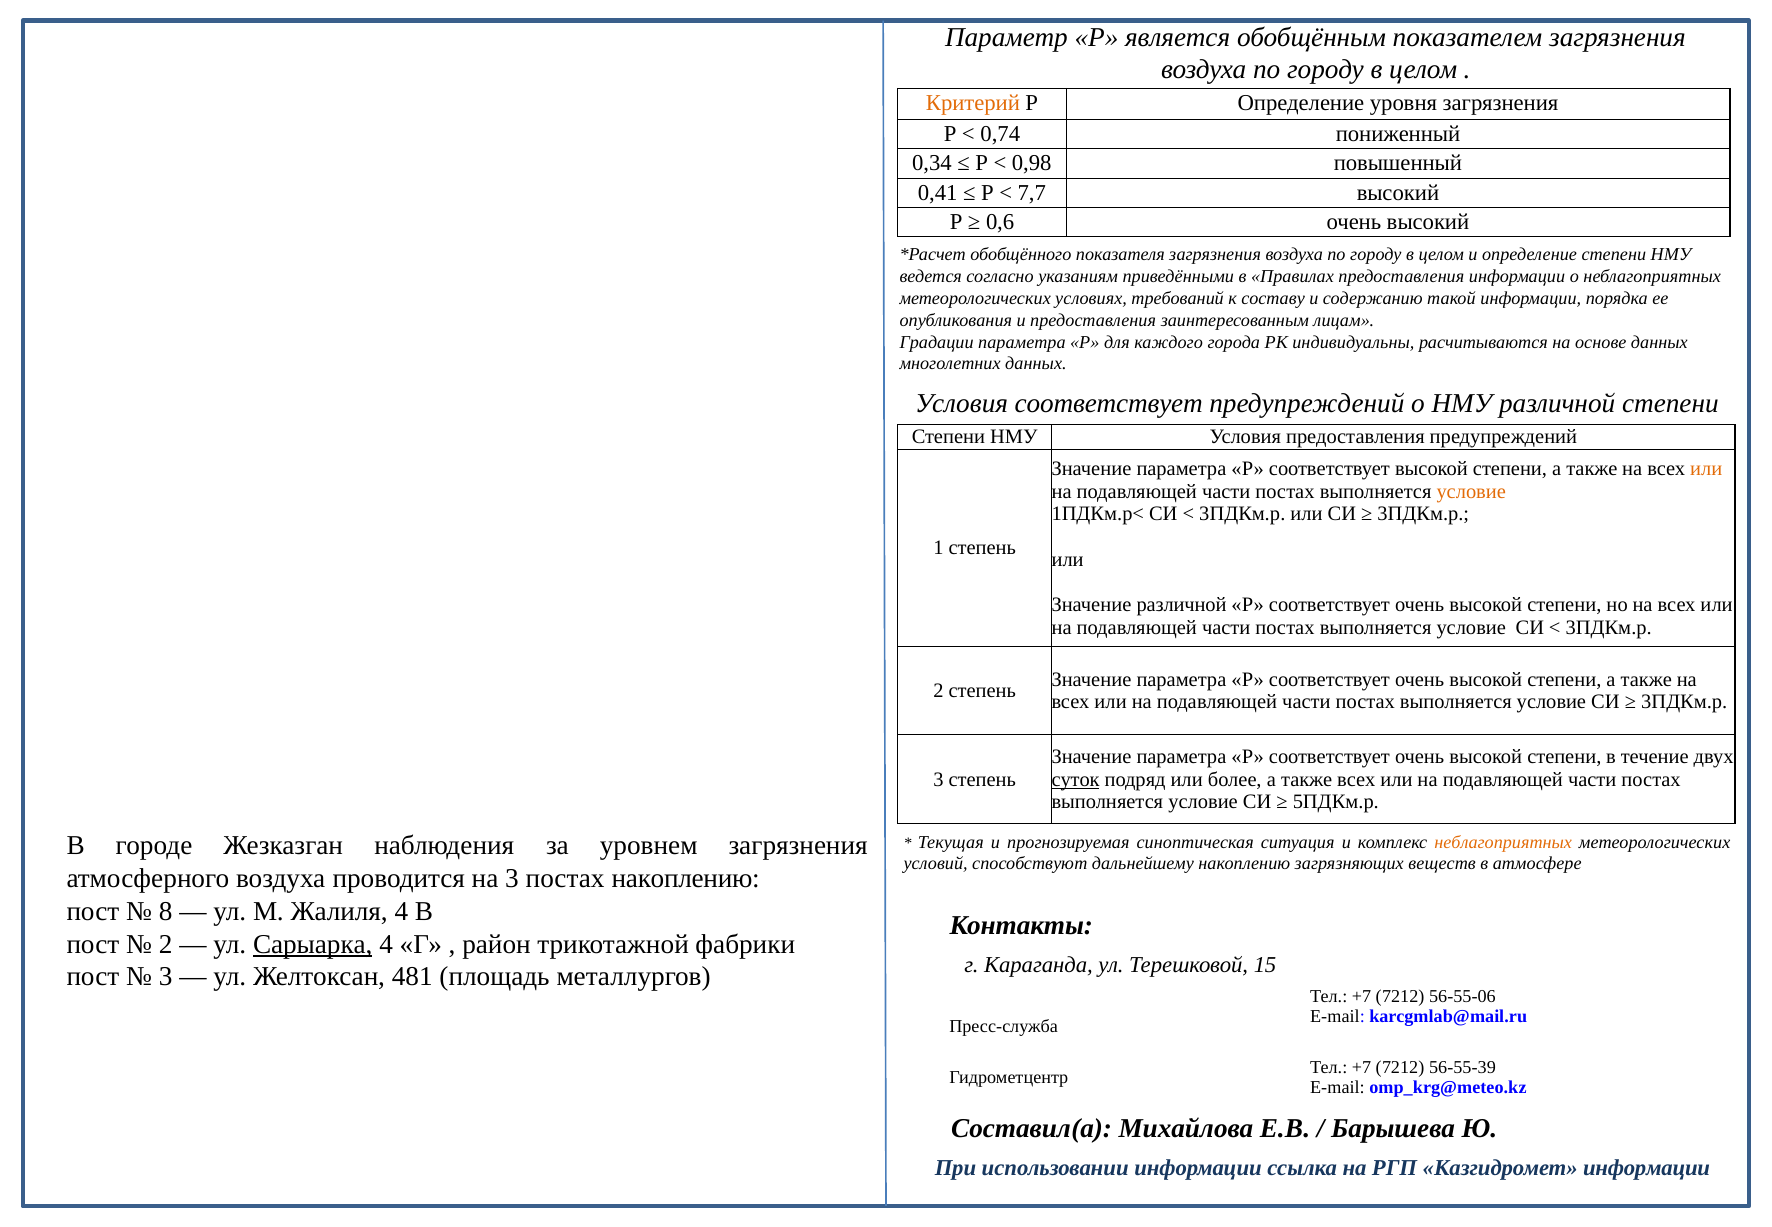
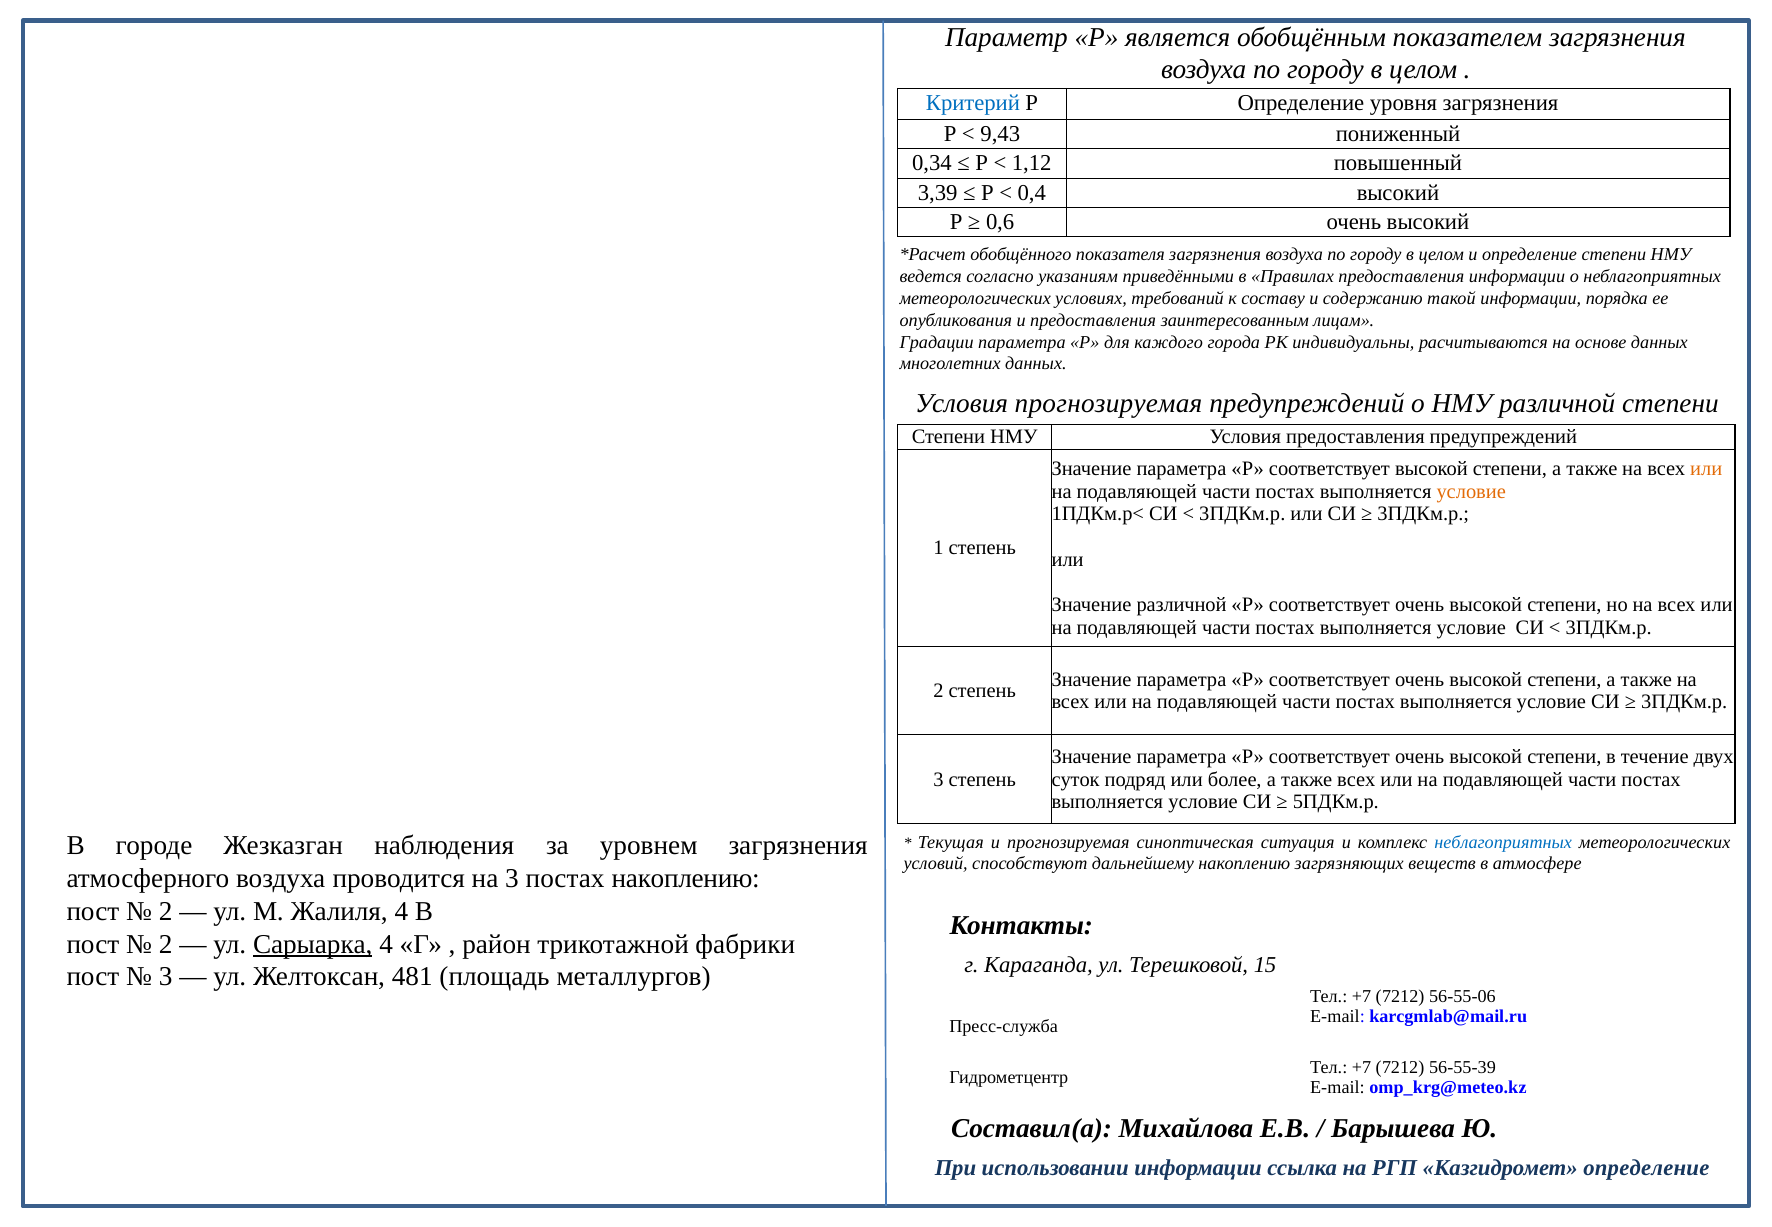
Критерий colour: orange -> blue (973, 103)
0,74: 0,74 -> 9,43 (1000, 134)
0,98: 0,98 -> 1,12 (1032, 163)
0,41: 0,41 -> 3,39 (938, 193)
7,7: 7,7 -> 0,4 (1032, 193)
Условия соответствует: соответствует -> прогнозируемая (1109, 403)
суток underline: present -> none (1076, 779)
неблагоприятных colour: orange -> blue (1503, 842)
8: 8 -> 2 (166, 911)
Казгидромет информации: информации -> определение (1646, 1168)
